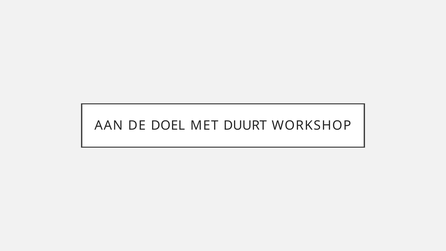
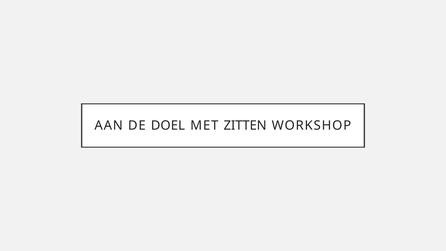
DUURT: DUURT -> ZITTEN (245, 125)
